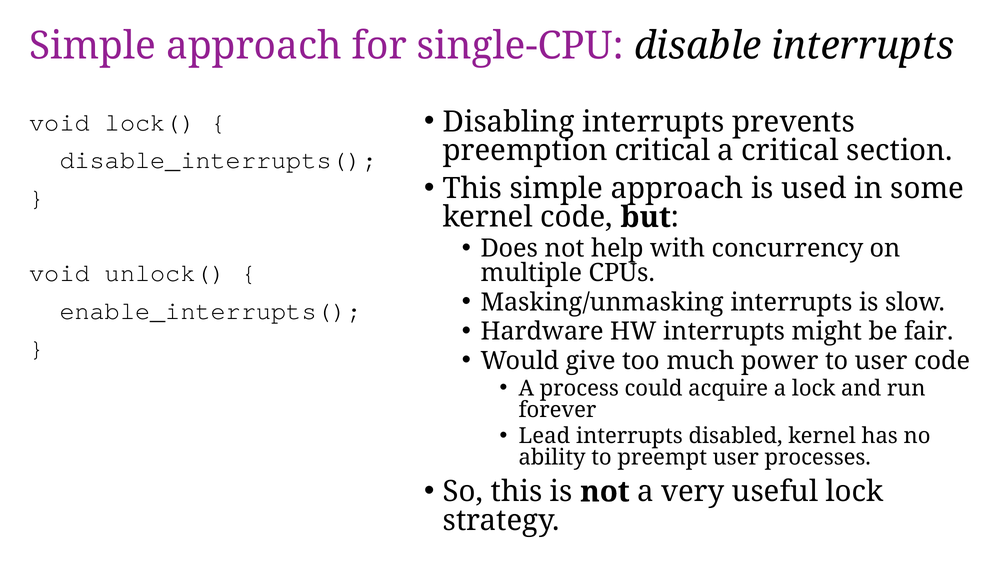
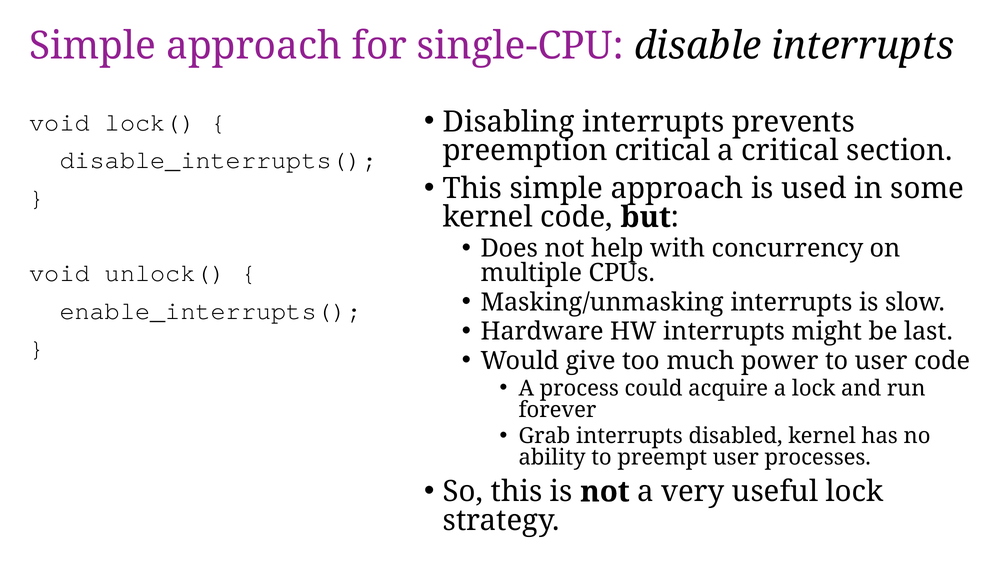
fair: fair -> last (929, 332)
Lead: Lead -> Grab (544, 436)
